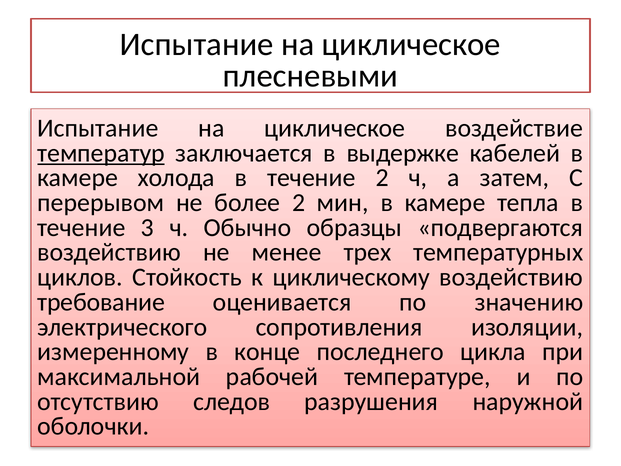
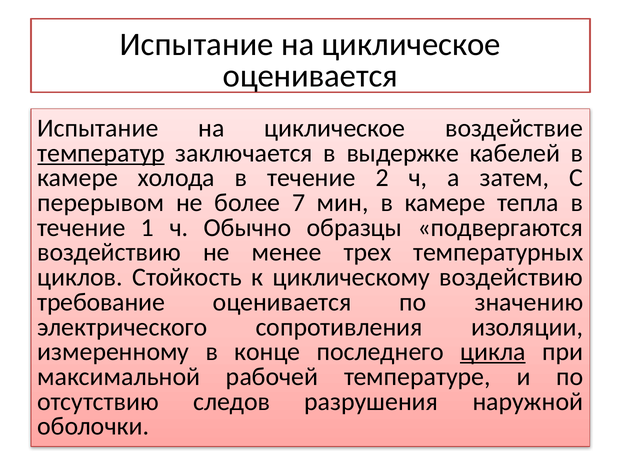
плесневыми: плесневыми -> оценивается (310, 76)
более 2: 2 -> 7 (299, 203)
3: 3 -> 1 (148, 227)
цикла underline: none -> present (493, 352)
